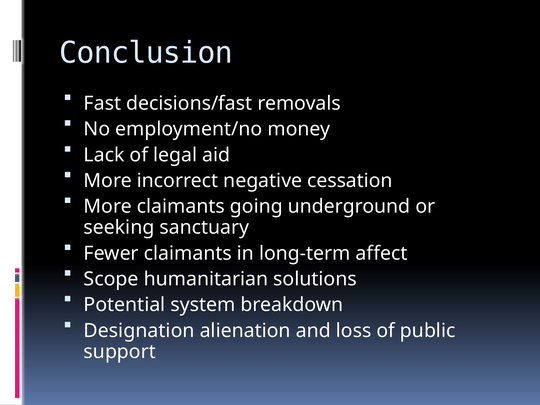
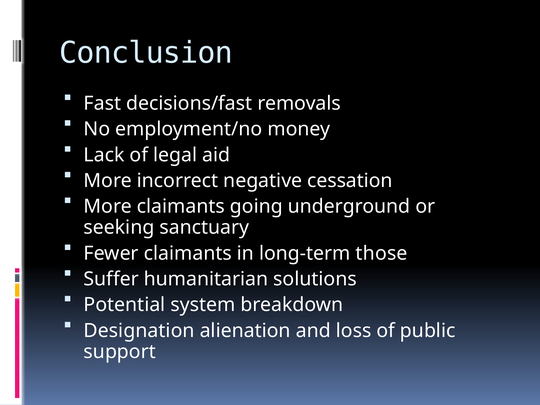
affect: affect -> those (382, 253)
Scope: Scope -> Suffer (111, 279)
